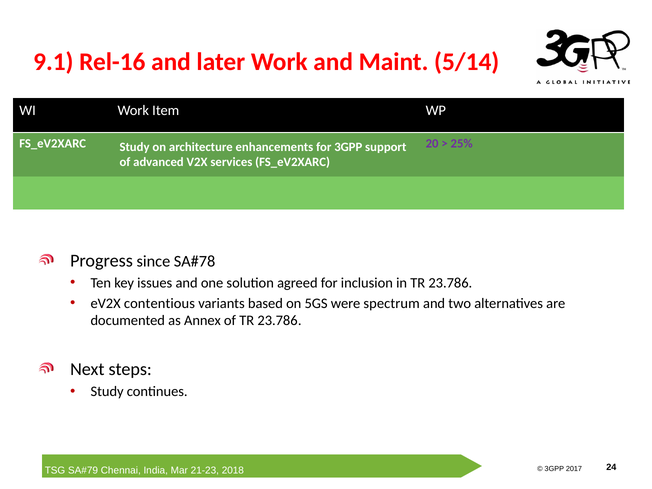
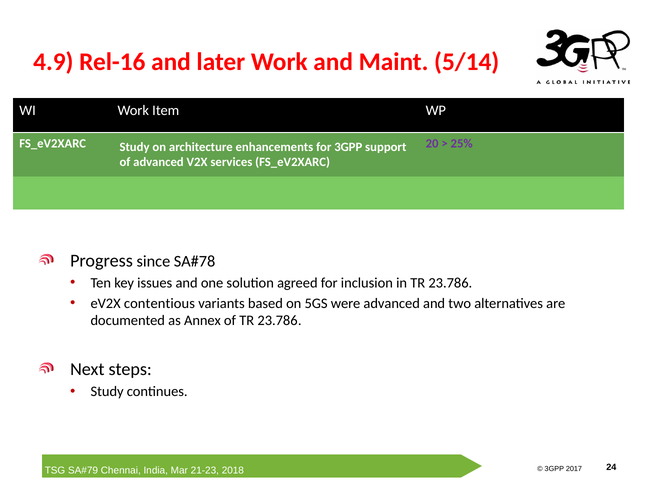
9.1: 9.1 -> 4.9 (53, 62)
were spectrum: spectrum -> advanced (392, 303)
